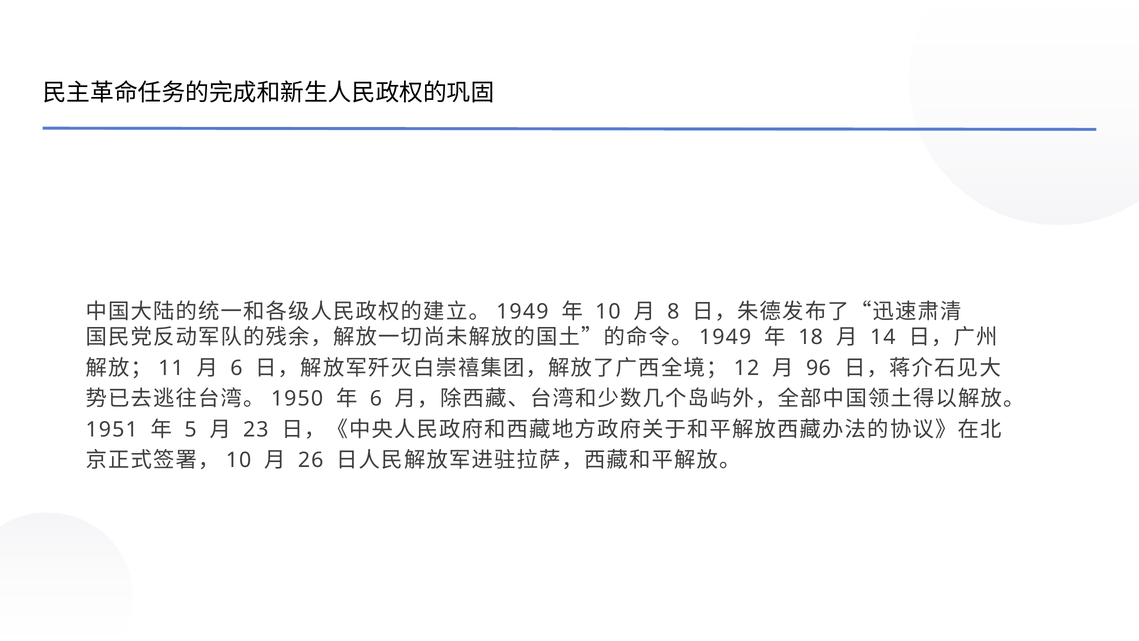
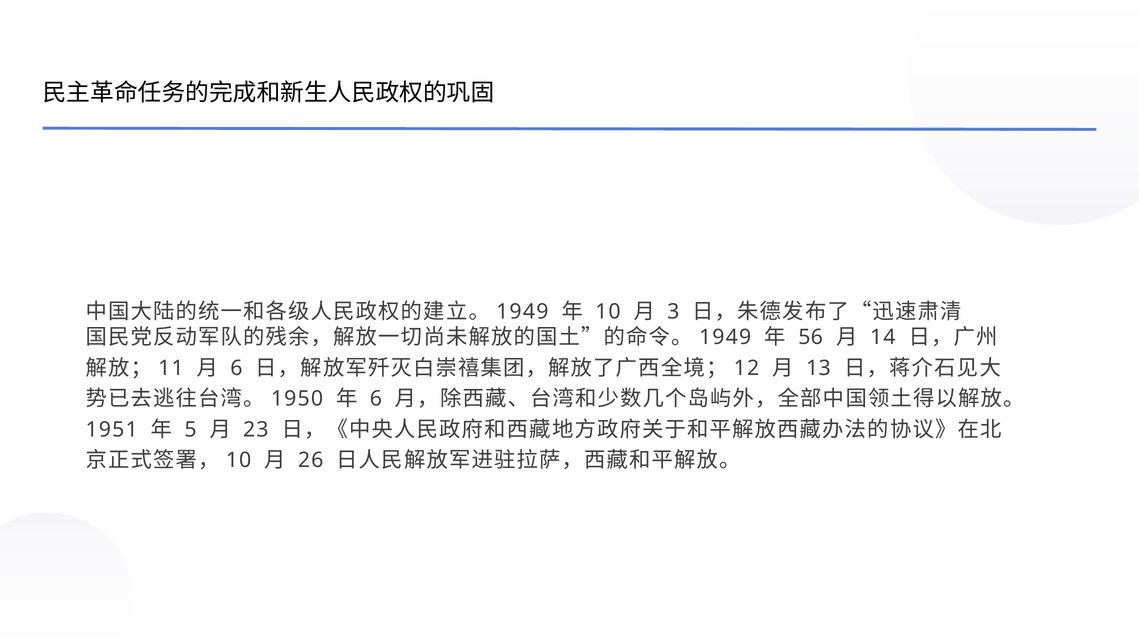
8: 8 -> 3 (673, 312)
18: 18 -> 56 (811, 337)
96: 96 -> 13 (818, 368)
